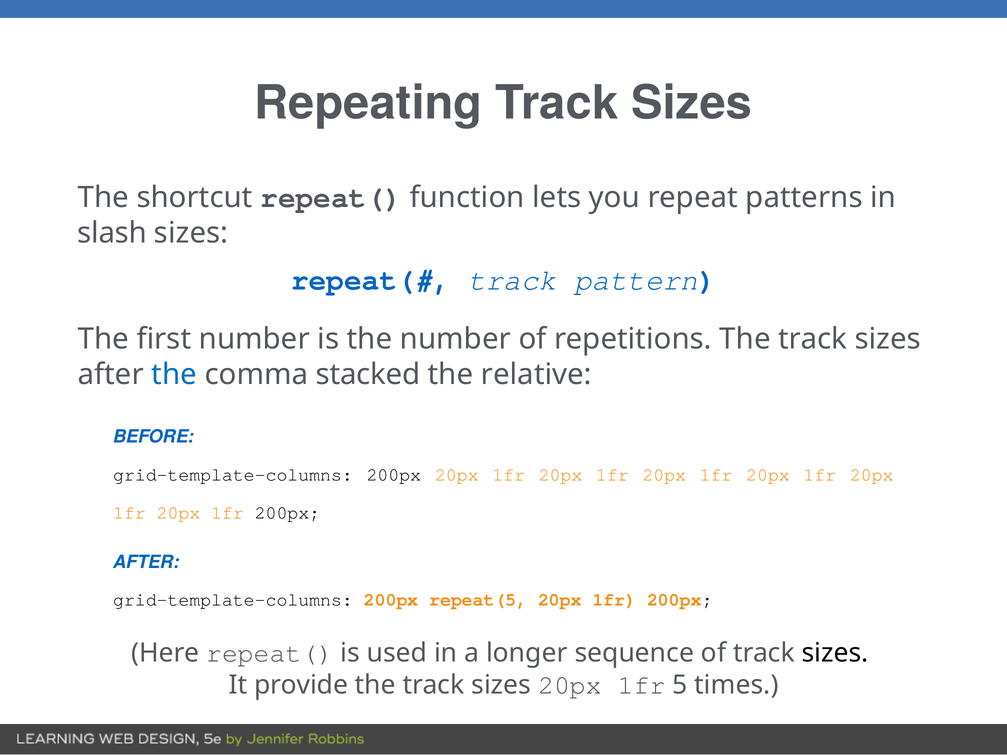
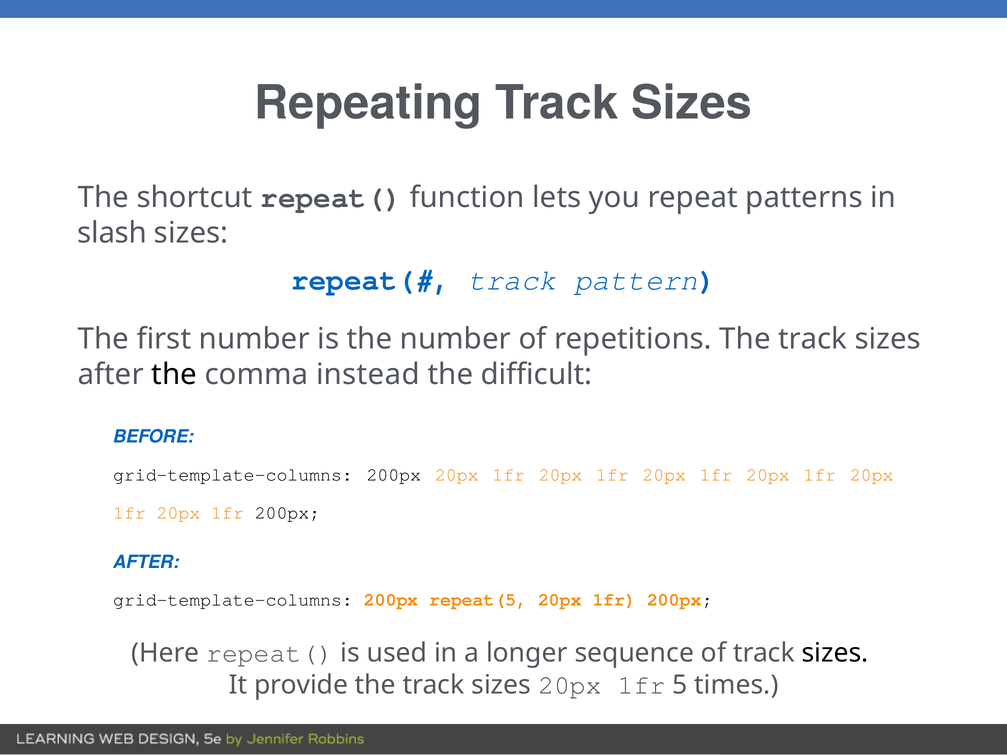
the colour: blue -> black (174, 375)
stacked: stacked -> instead (368, 375)
relative: relative -> difficult (536, 375)
